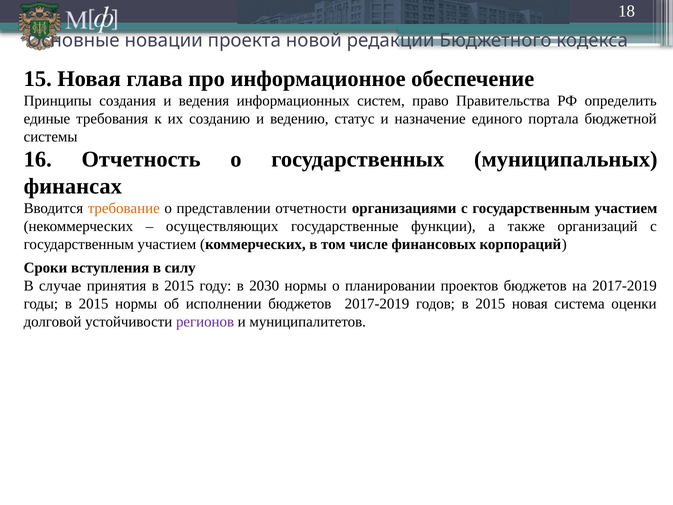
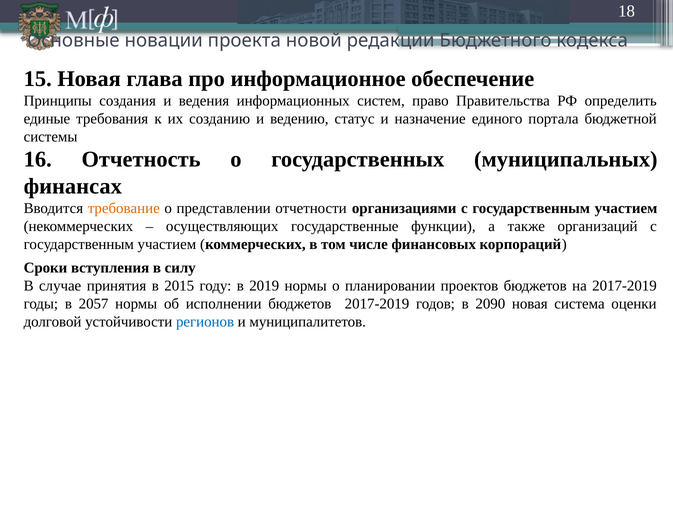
2030: 2030 -> 2019 (264, 286)
годы в 2015: 2015 -> 2057 (94, 304)
годов в 2015: 2015 -> 2090 (490, 304)
регионов colour: purple -> blue (205, 322)
